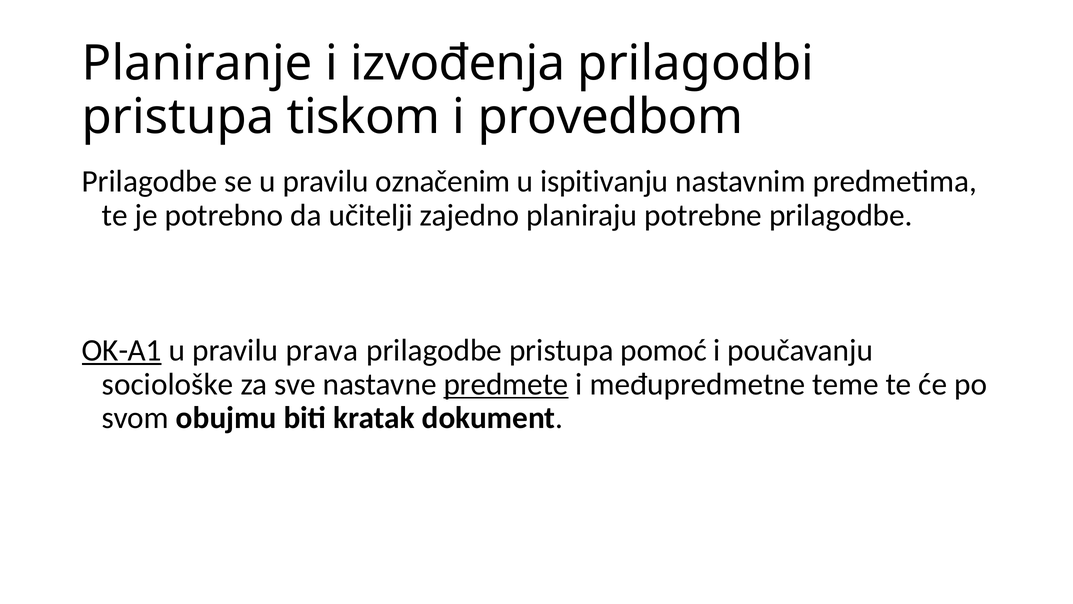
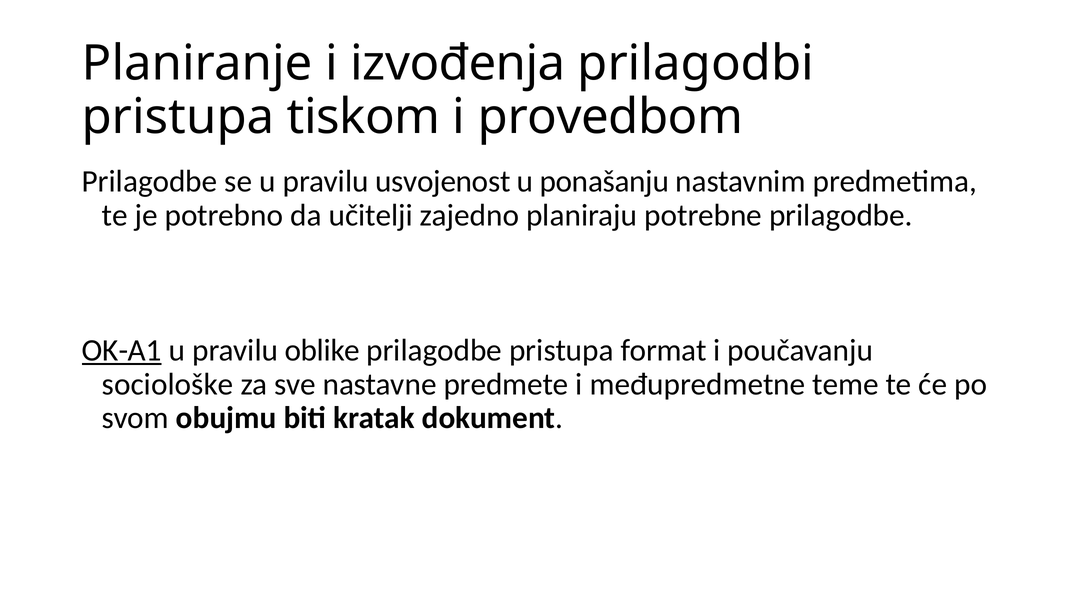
označenim: označenim -> usvojenost (443, 181)
ispitivanju: ispitivanju -> ponašanju (604, 181)
prava: prava -> oblike (322, 350)
pomoć: pomoć -> format (664, 350)
predmete underline: present -> none (506, 384)
